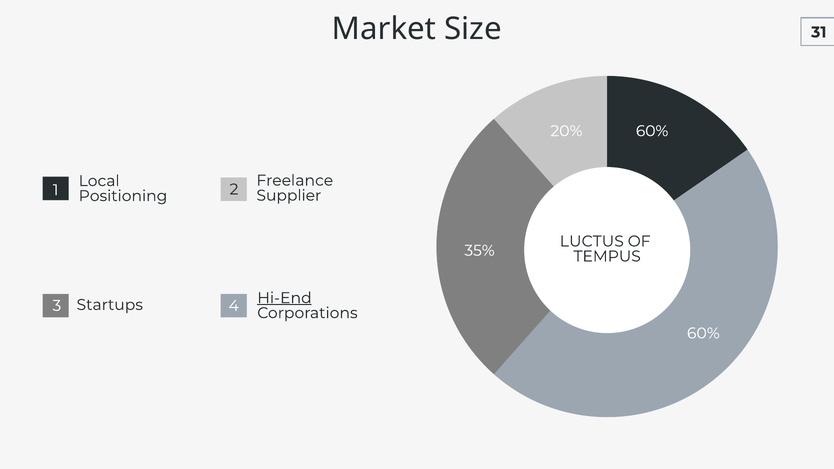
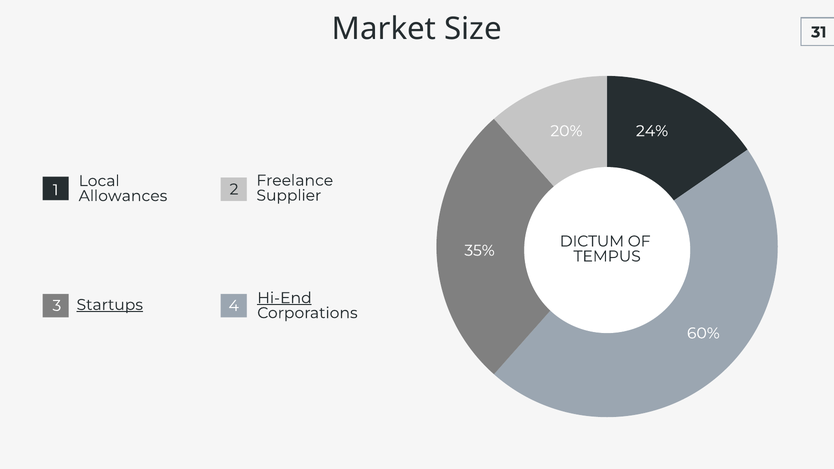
60%: 60% -> 24% (652, 131)
Positioning: Positioning -> Allowances (123, 196)
LUCTUS: LUCTUS -> DICTUM (592, 241)
Startups underline: none -> present (110, 305)
